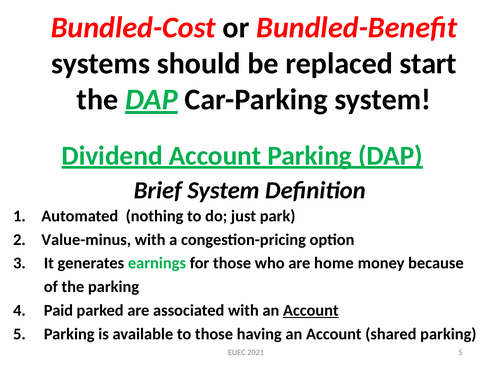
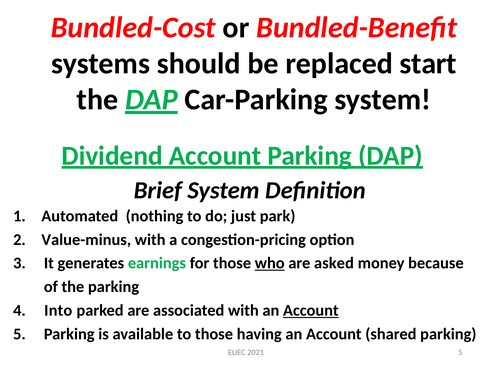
who underline: none -> present (270, 263)
home: home -> asked (334, 263)
Paid: Paid -> Into (58, 310)
